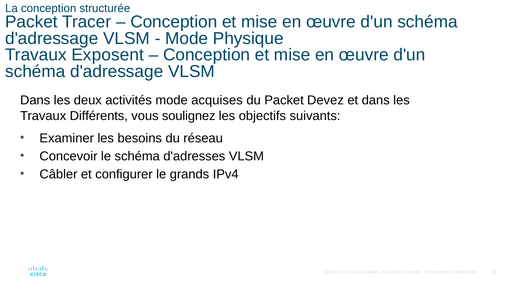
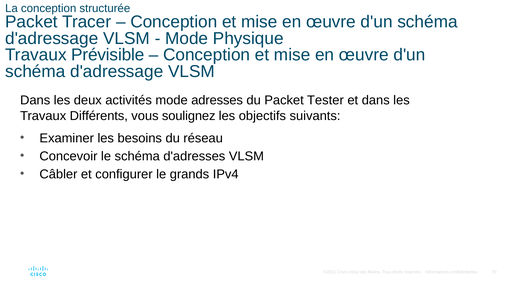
Exposent: Exposent -> Prévisible (108, 55)
acquises: acquises -> adresses (217, 100)
Devez: Devez -> Tester (325, 100)
